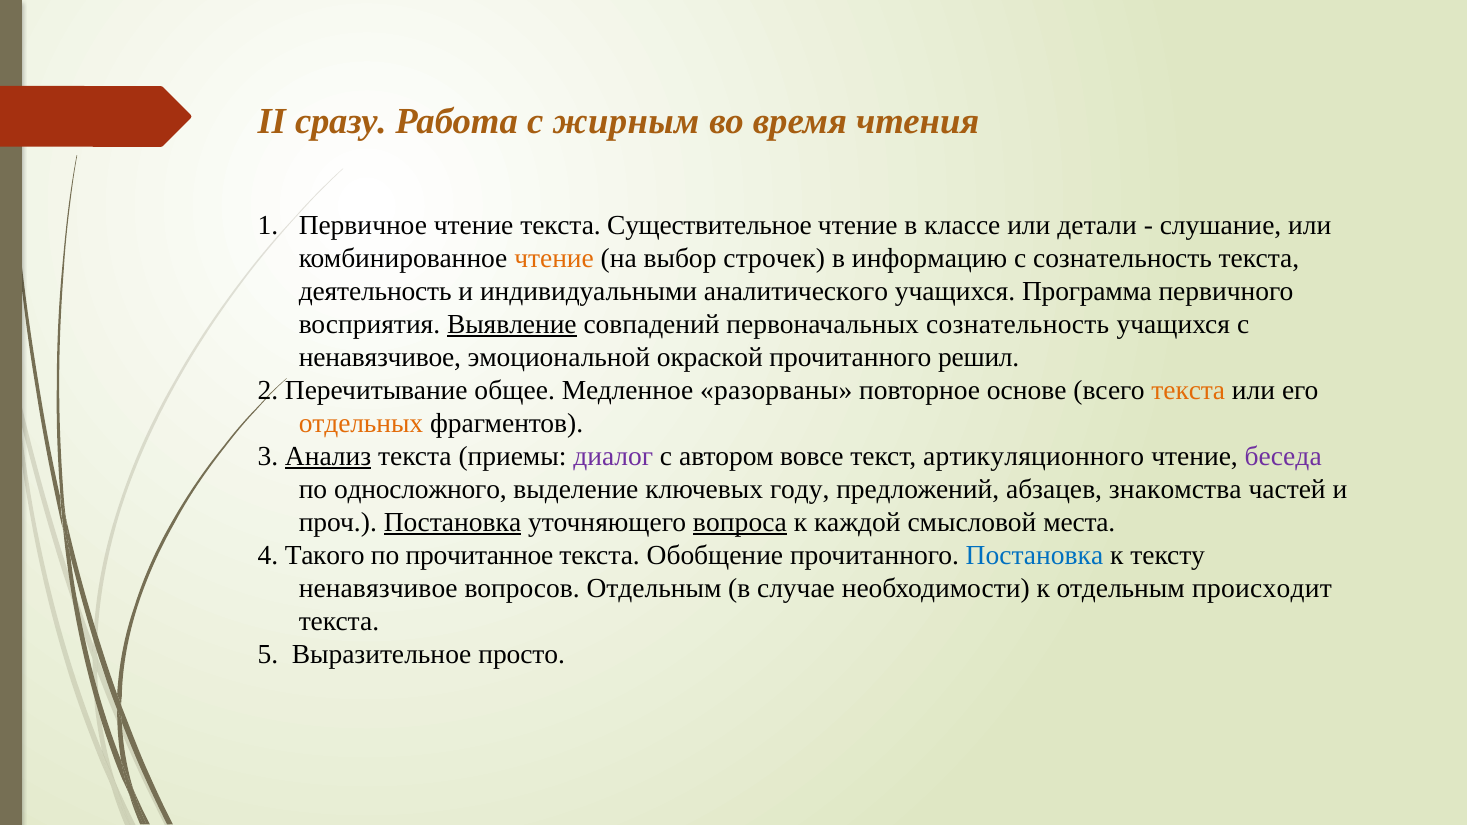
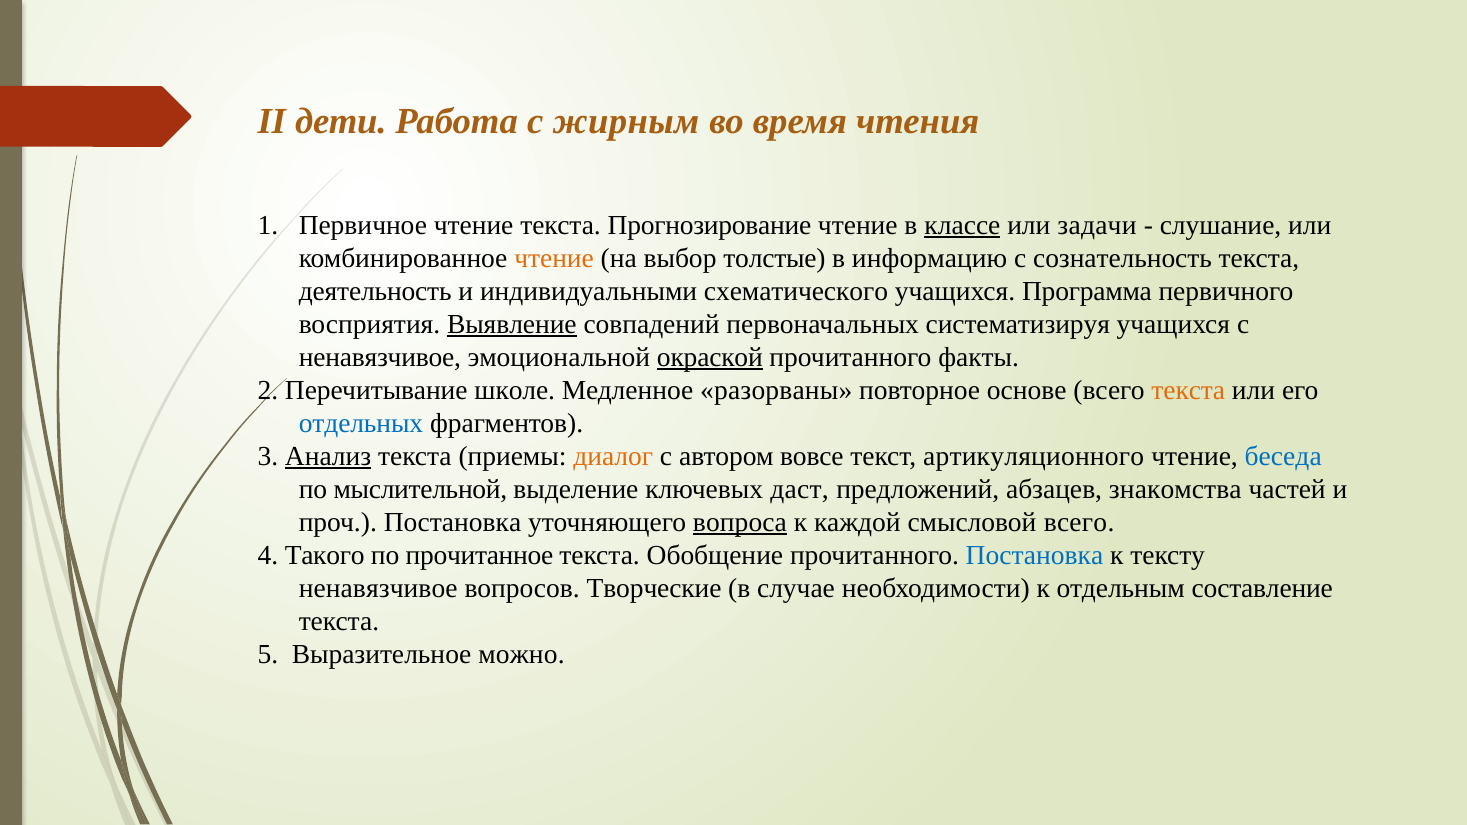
сразу: сразу -> дети (341, 122)
Существительное: Существительное -> Прогнозирование (709, 226)
классе underline: none -> present (962, 226)
детали: детали -> задачи (1097, 226)
строчек: строчек -> толстые (774, 259)
аналитического: аналитического -> схематического (796, 292)
первоначальных сознательность: сознательность -> систематизируя (1018, 325)
окраской underline: none -> present (710, 358)
решил: решил -> факты (979, 358)
общее: общее -> школе (515, 391)
отдельных colour: orange -> blue (361, 424)
диалог colour: purple -> orange (613, 457)
беседа colour: purple -> blue (1283, 457)
односложного: односложного -> мыслительной (420, 490)
году: году -> даст (800, 490)
Постановка underline: present -> none (453, 523)
смысловой места: места -> всего (1079, 523)
вопросов Отдельным: Отдельным -> Творческие (654, 589)
происходит: происходит -> составление (1262, 589)
просто: просто -> можно (522, 655)
